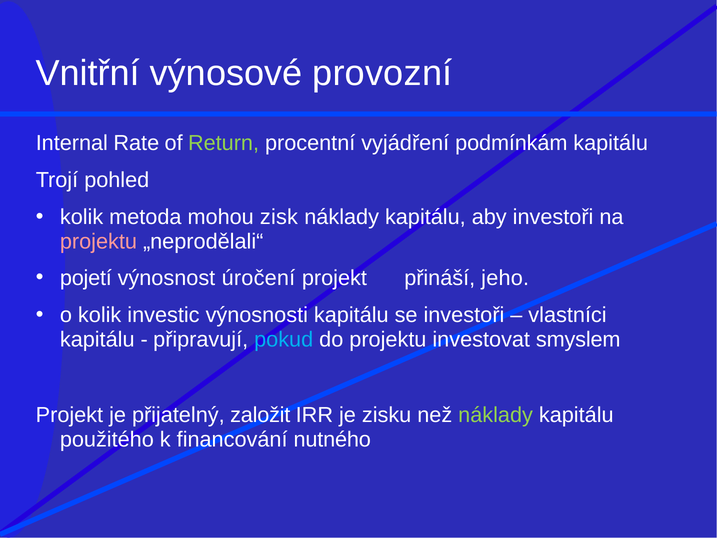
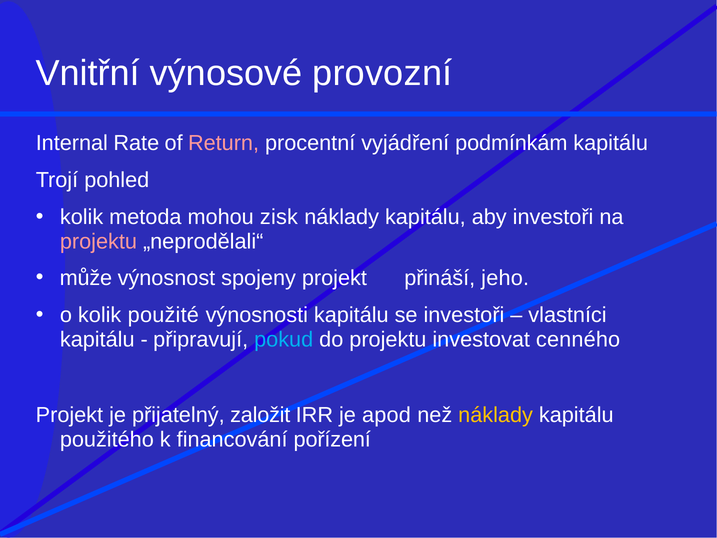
Return colour: light green -> pink (224, 143)
pojetí: pojetí -> může (86, 278)
úročení: úročení -> spojeny (259, 278)
investic: investic -> použité (163, 315)
smyslem: smyslem -> cenného (578, 339)
zisku: zisku -> apod (386, 415)
náklady colour: light green -> yellow (496, 415)
nutného: nutného -> pořízení (332, 439)
